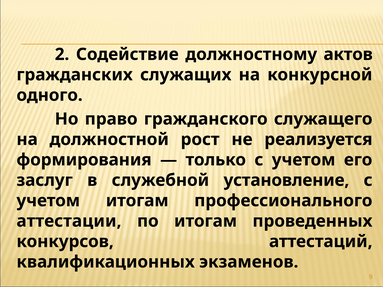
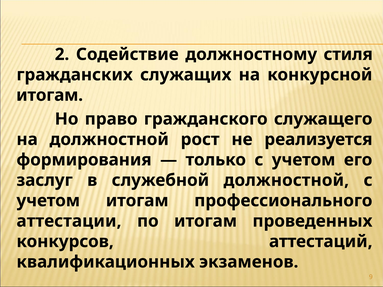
актов: актов -> стиля (348, 54)
одного: одного -> итогам (50, 95)
служебной установление: установление -> должностной (286, 180)
